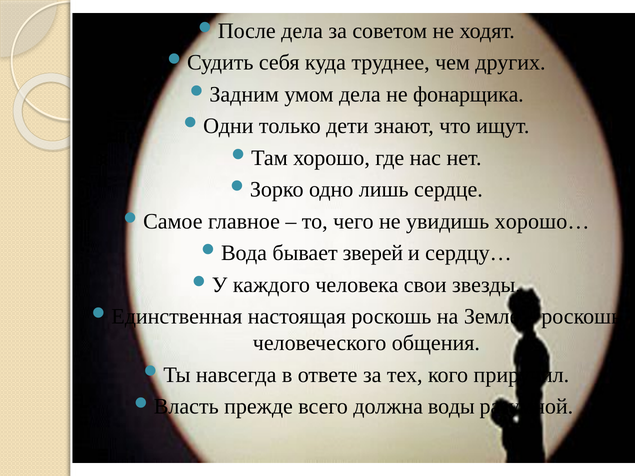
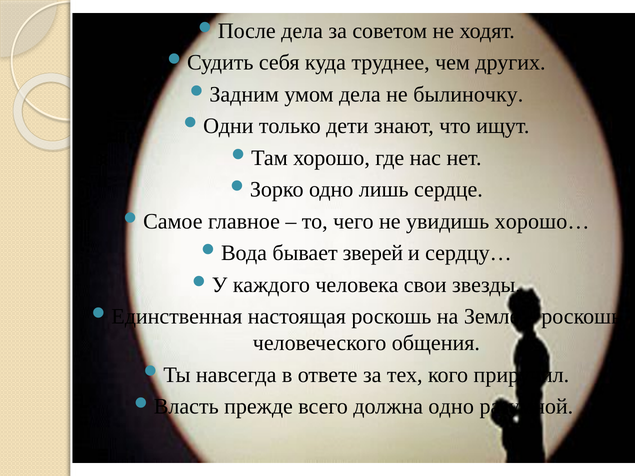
фонарщика: фонарщика -> былиночку (468, 94)
должна воды: воды -> одно (451, 407)
